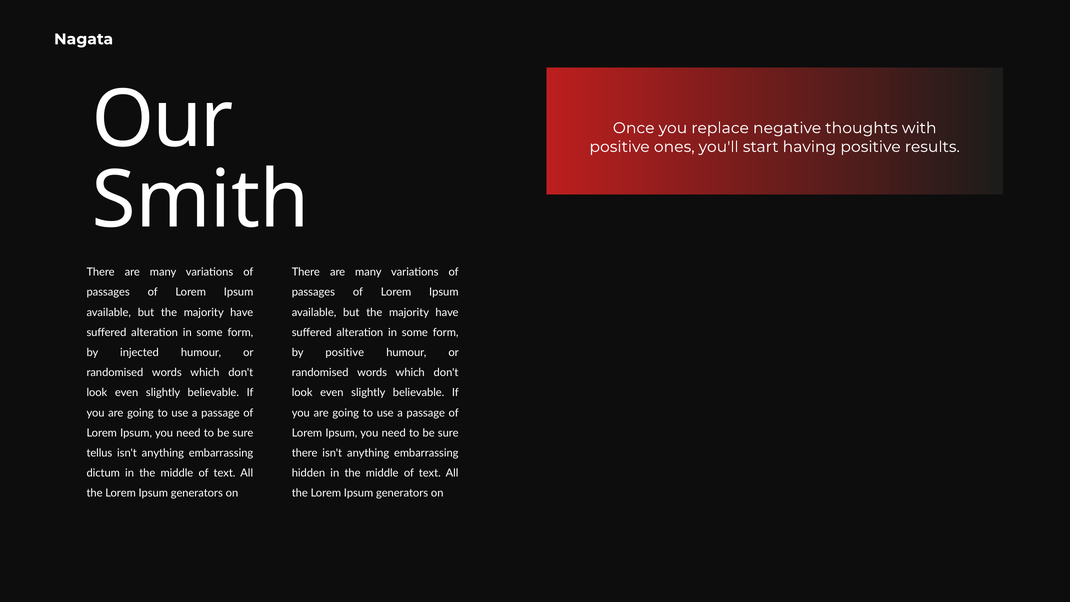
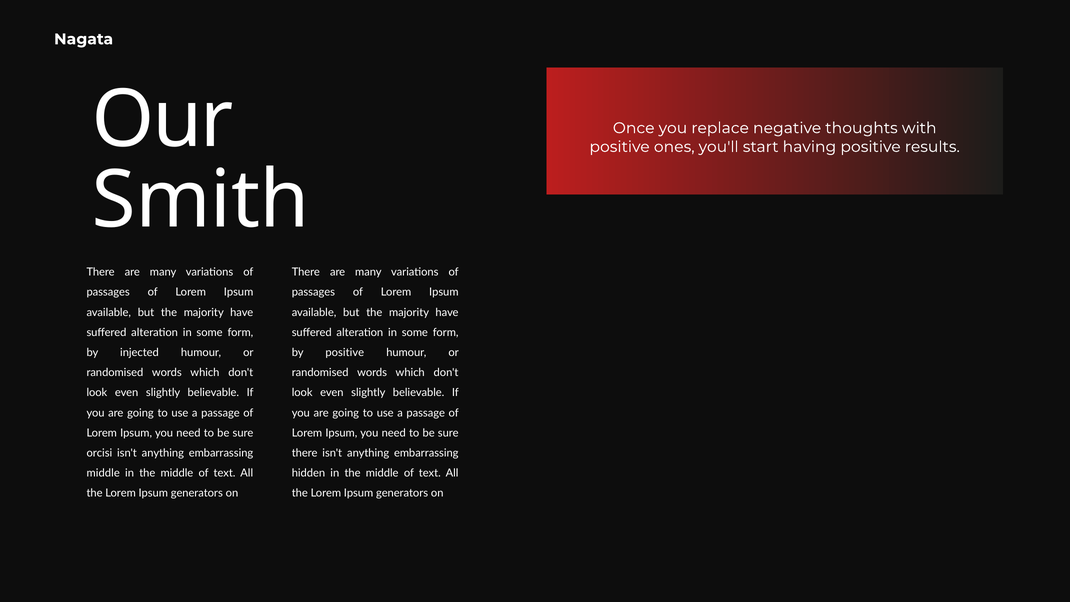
tellus: tellus -> orcisi (99, 453)
dictum: dictum -> middle (103, 473)
